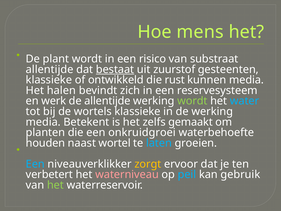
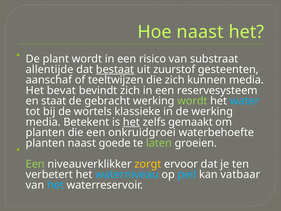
Hoe mens: mens -> naast (200, 32)
klassieke: klassieke -> aanschaf (49, 80)
ontwikkeld: ontwikkeld -> teeltwijzen (116, 80)
die rust: rust -> zich (175, 80)
halen: halen -> bevat (61, 90)
werk: werk -> staat (54, 101)
de allentijde: allentijde -> gebracht (107, 101)
het underline: none -> present (131, 122)
houden: houden -> planten (45, 143)
wortel: wortel -> goede (115, 143)
laten colour: light blue -> light green (159, 143)
Een colour: light blue -> light green (35, 164)
waterniveau colour: pink -> light blue (127, 174)
gebruik: gebruik -> vatbaar (240, 174)
het colour: light green -> light blue (55, 185)
